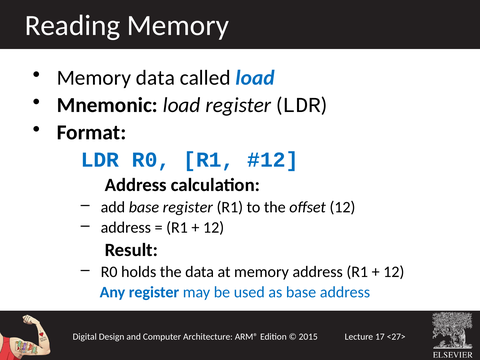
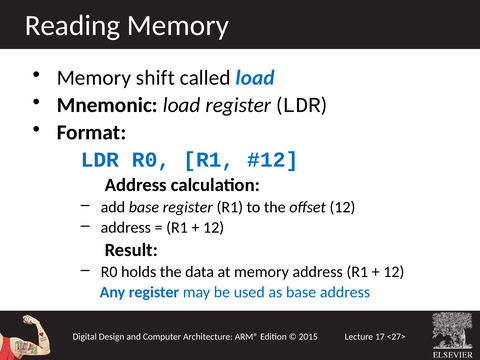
Memory data: data -> shift (155, 78)
